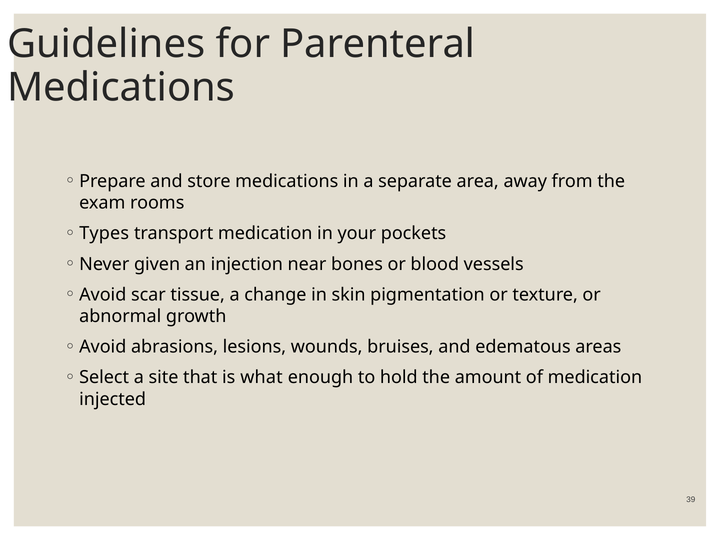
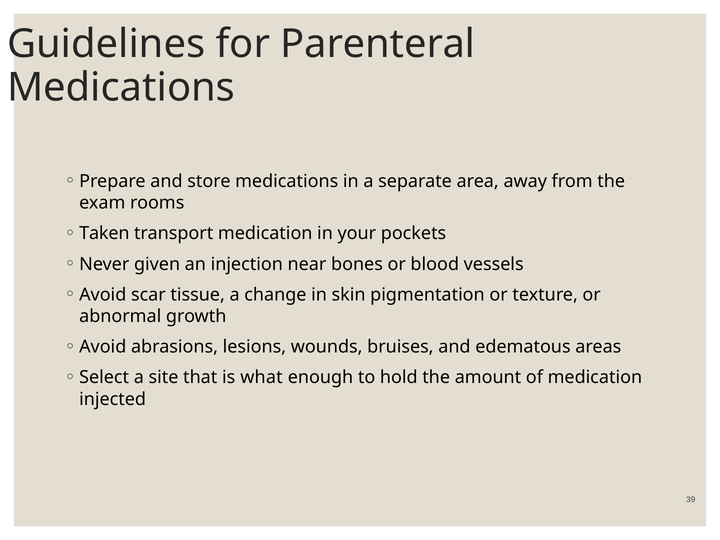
Types: Types -> Taken (104, 233)
